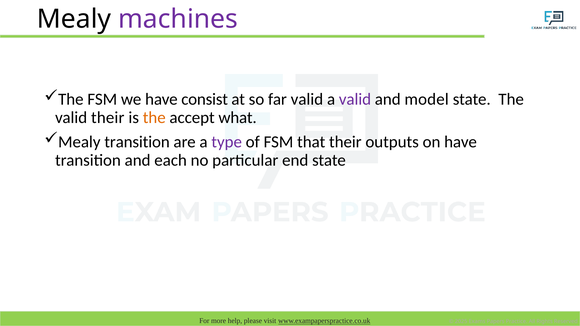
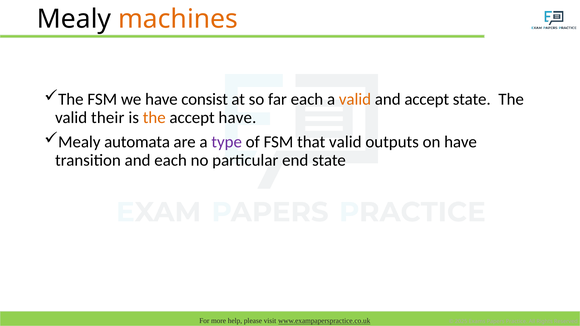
machines colour: purple -> orange (178, 19)
far valid: valid -> each (307, 99)
valid colour: purple -> orange (355, 99)
and model: model -> accept (427, 99)
accept what: what -> have (237, 118)
Mealy transition: transition -> automata (137, 142)
that their: their -> valid (345, 142)
